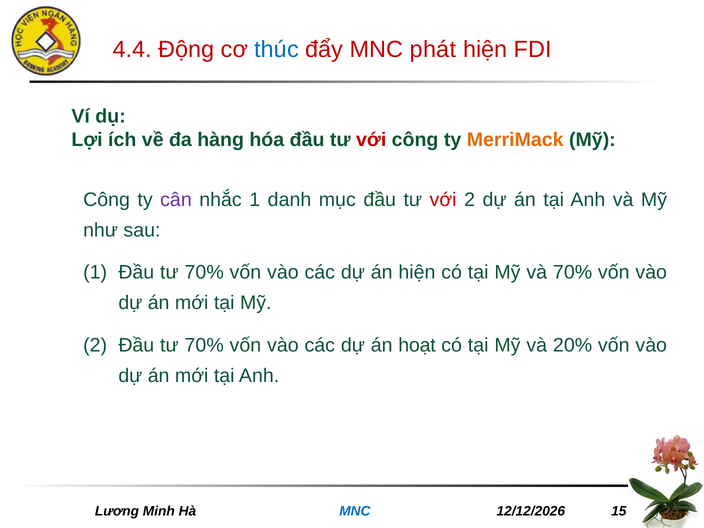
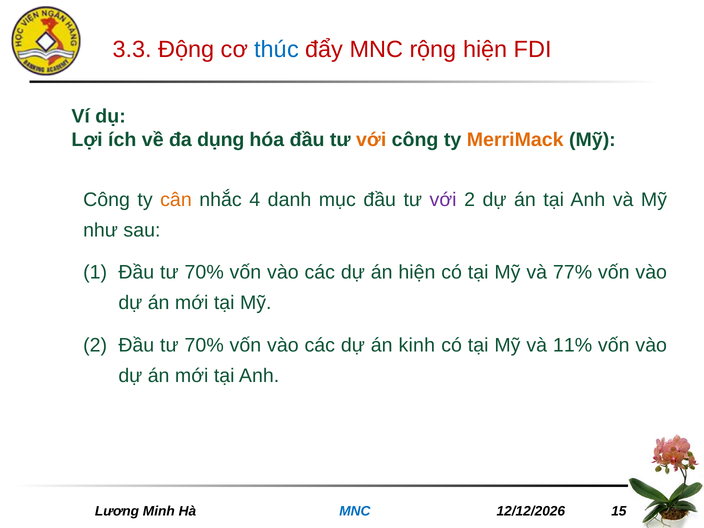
4.4: 4.4 -> 3.3 (132, 50)
phát: phát -> rộng (433, 50)
hàng: hàng -> dụng (221, 140)
với colour: red -> orange (371, 140)
cân colour: purple -> orange (176, 200)
nhắc 1: 1 -> 4 (255, 200)
với colour: red -> purple (443, 200)
và 70%: 70% -> 77% (573, 272)
hoạt: hoạt -> kinh (417, 345)
20%: 20% -> 11% (573, 345)
